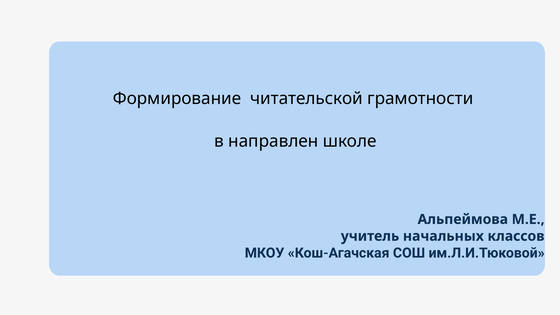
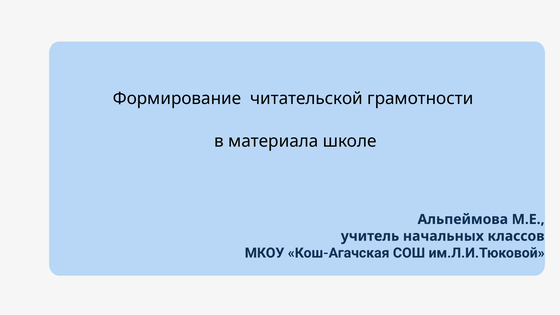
направлен: направлен -> материала (273, 141)
